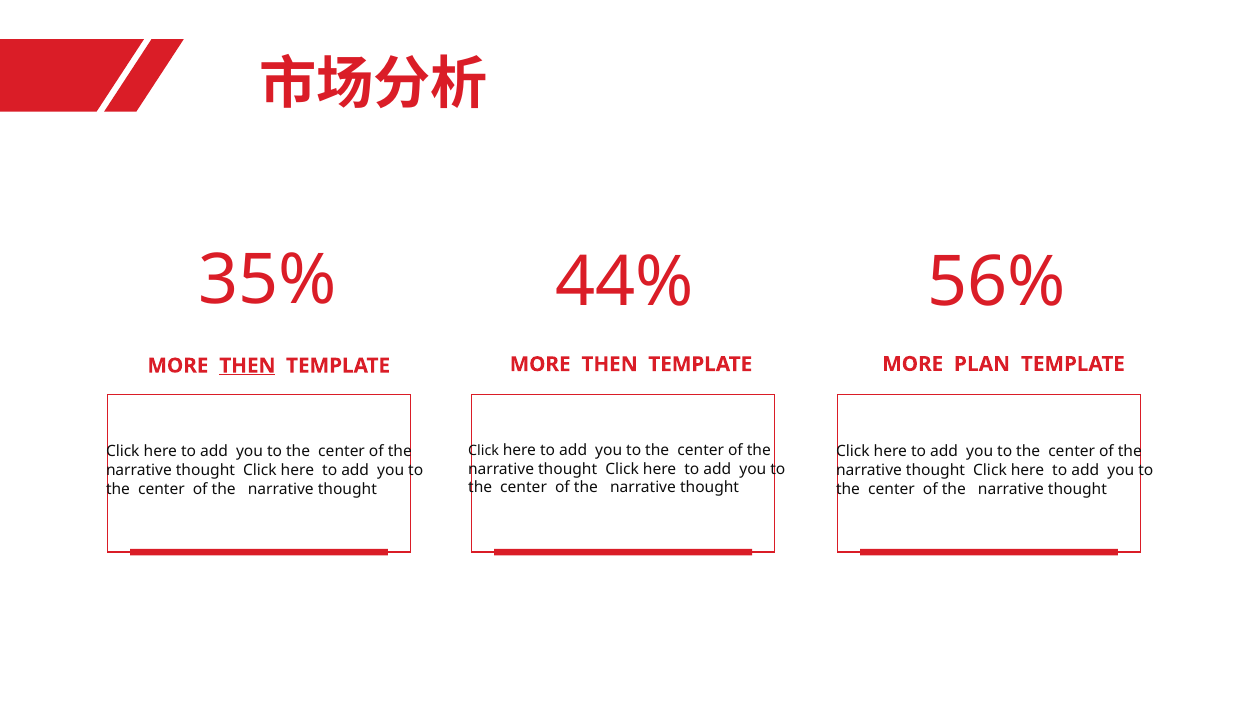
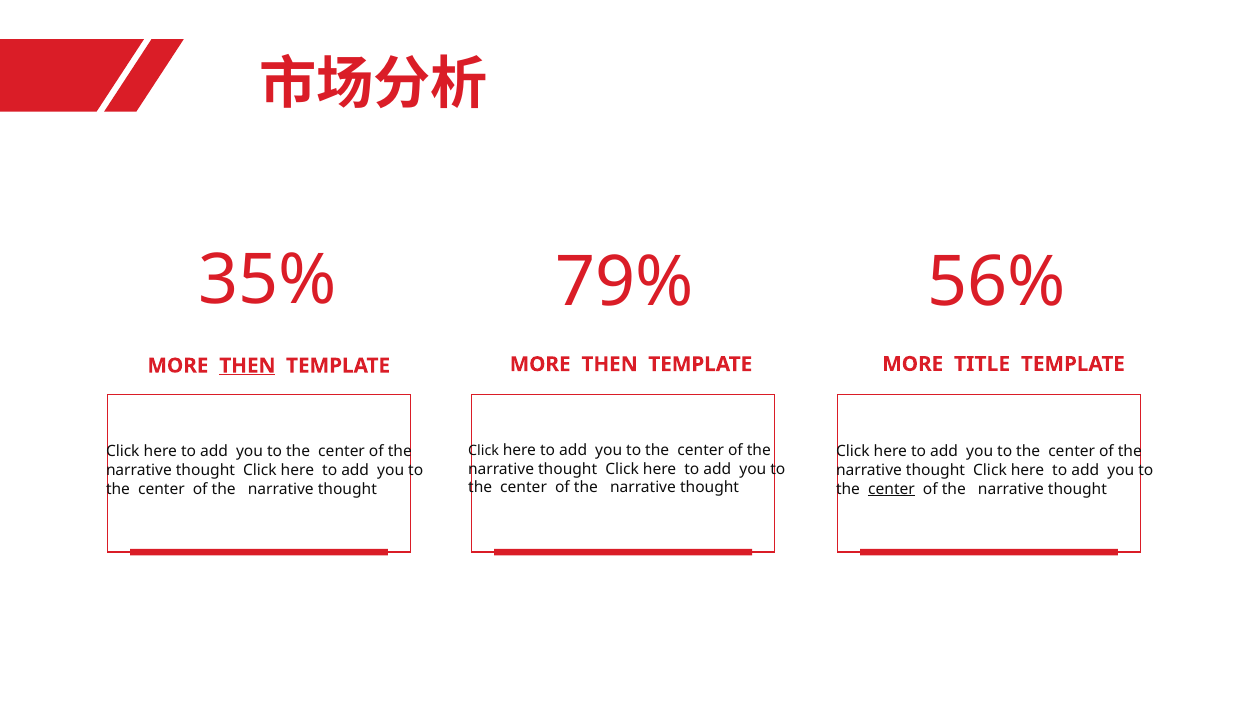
44%: 44% -> 79% (625, 282)
PLAN: PLAN -> TITLE (982, 364)
center underline: none -> present (892, 489)
